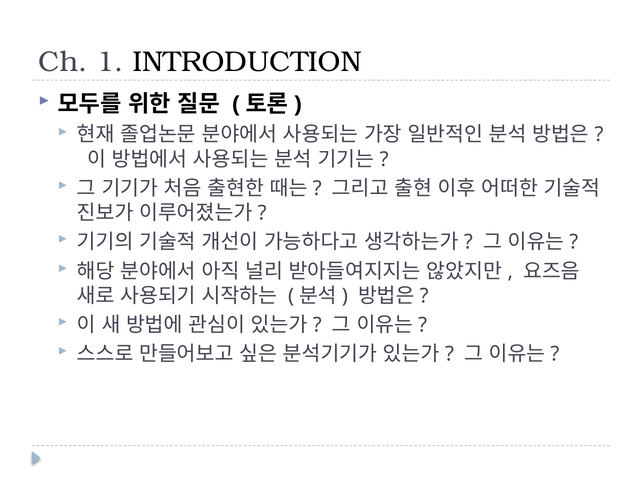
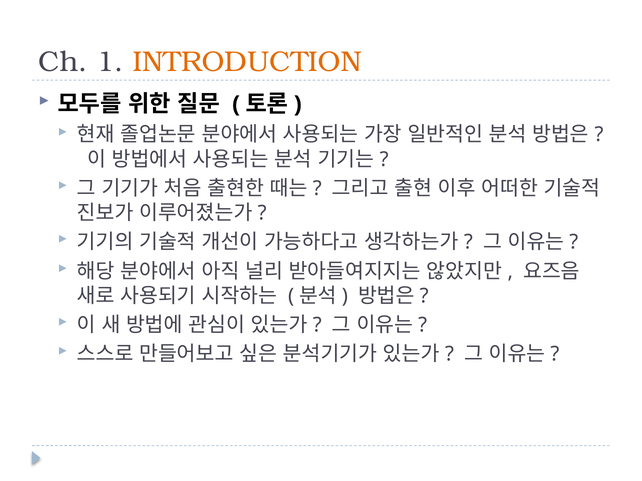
INTRODUCTION colour: black -> orange (247, 62)
